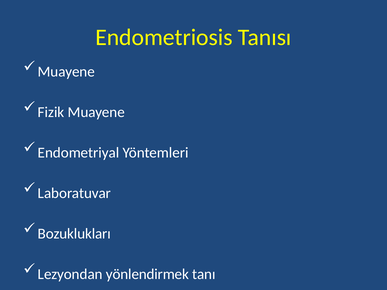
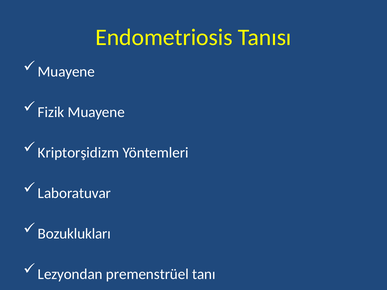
Endometriyal: Endometriyal -> Kriptorşidizm (79, 153)
yönlendirmek: yönlendirmek -> premenstrüel (147, 274)
